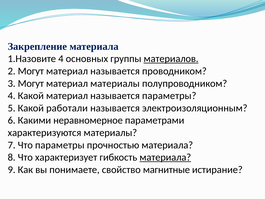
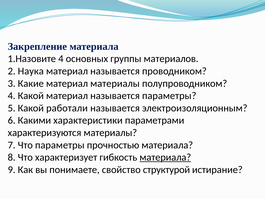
материалов underline: present -> none (171, 59)
2 Могут: Могут -> Наука (31, 71)
3 Могут: Могут -> Какие (31, 83)
неравномерное: неравномерное -> характеристики (88, 120)
магнитные: магнитные -> структурой (166, 169)
